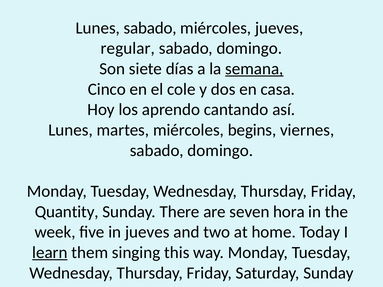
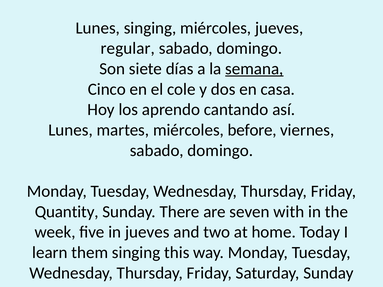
Lunes sabado: sabado -> singing (150, 28)
begins: begins -> before (252, 130)
hora: hora -> with (289, 212)
learn underline: present -> none (50, 253)
